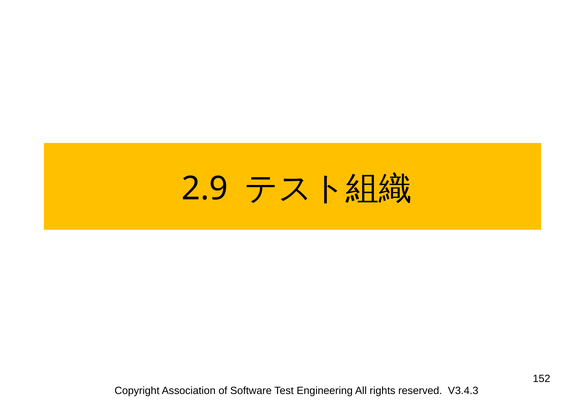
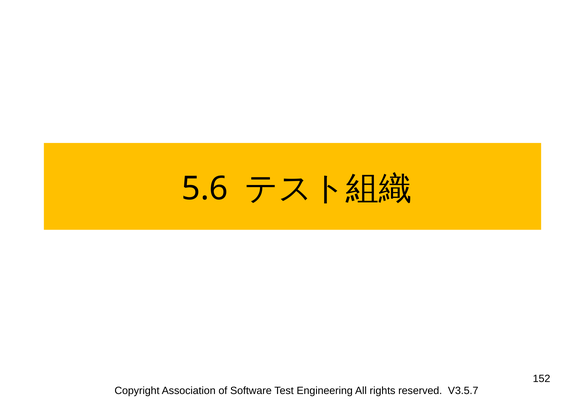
2.9: 2.9 -> 5.6 (205, 189)
V3.4.3: V3.4.3 -> V3.5.7 (463, 391)
